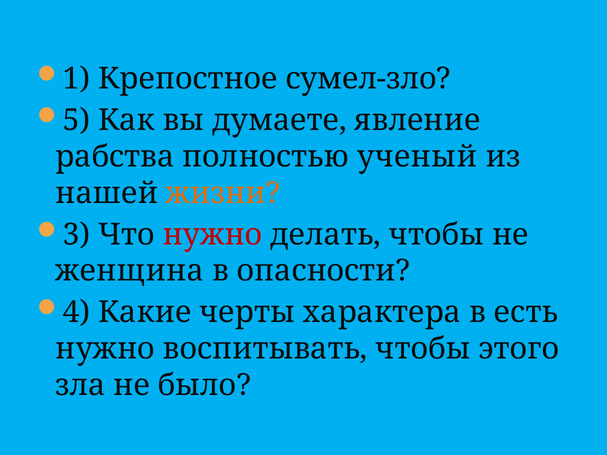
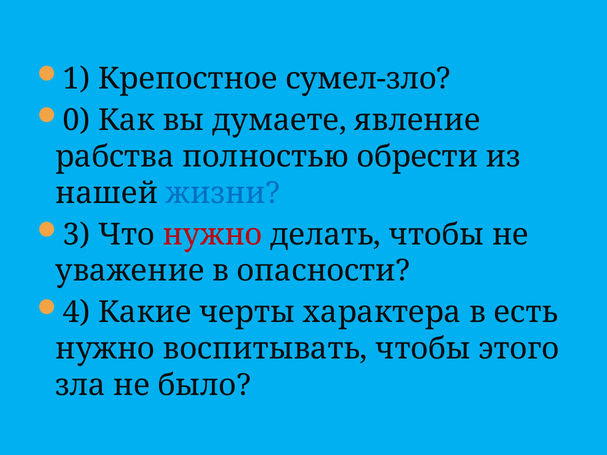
5: 5 -> 0 (77, 120)
ученый: ученый -> обрести (417, 157)
жизни colour: orange -> blue (223, 193)
женщина: женщина -> уважение (130, 271)
